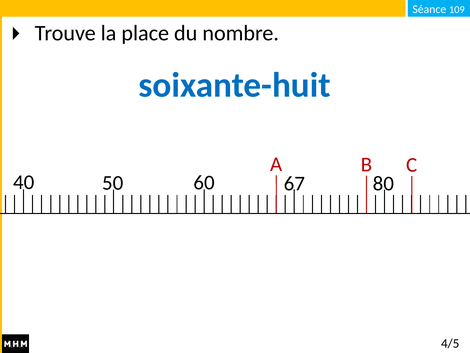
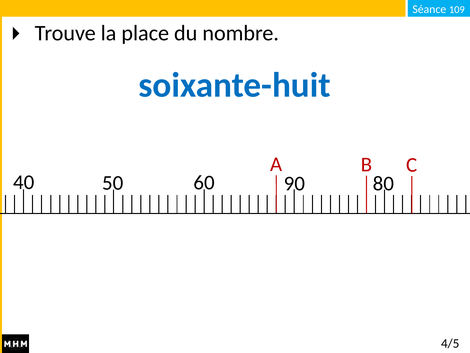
67: 67 -> 90 (294, 183)
